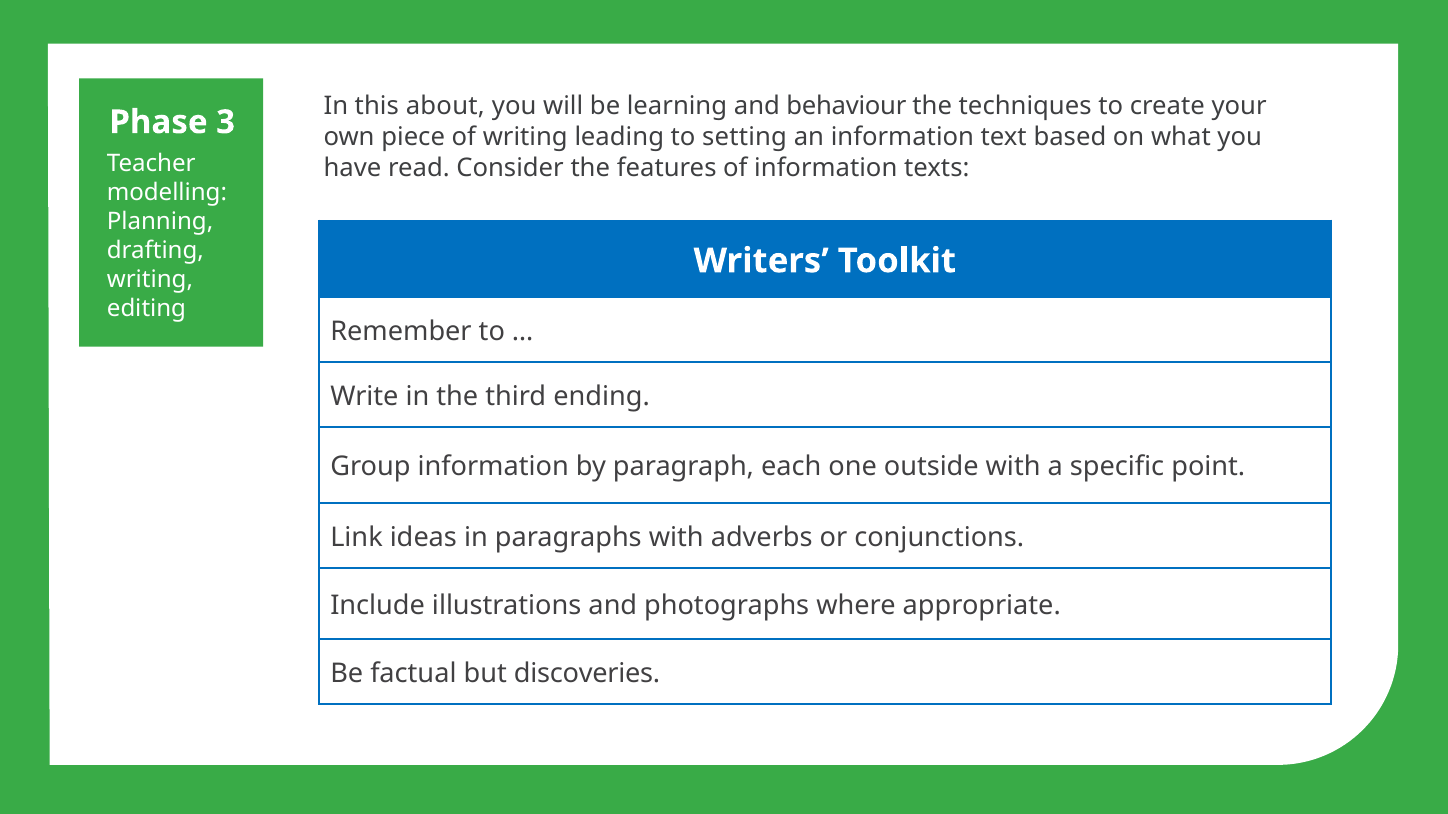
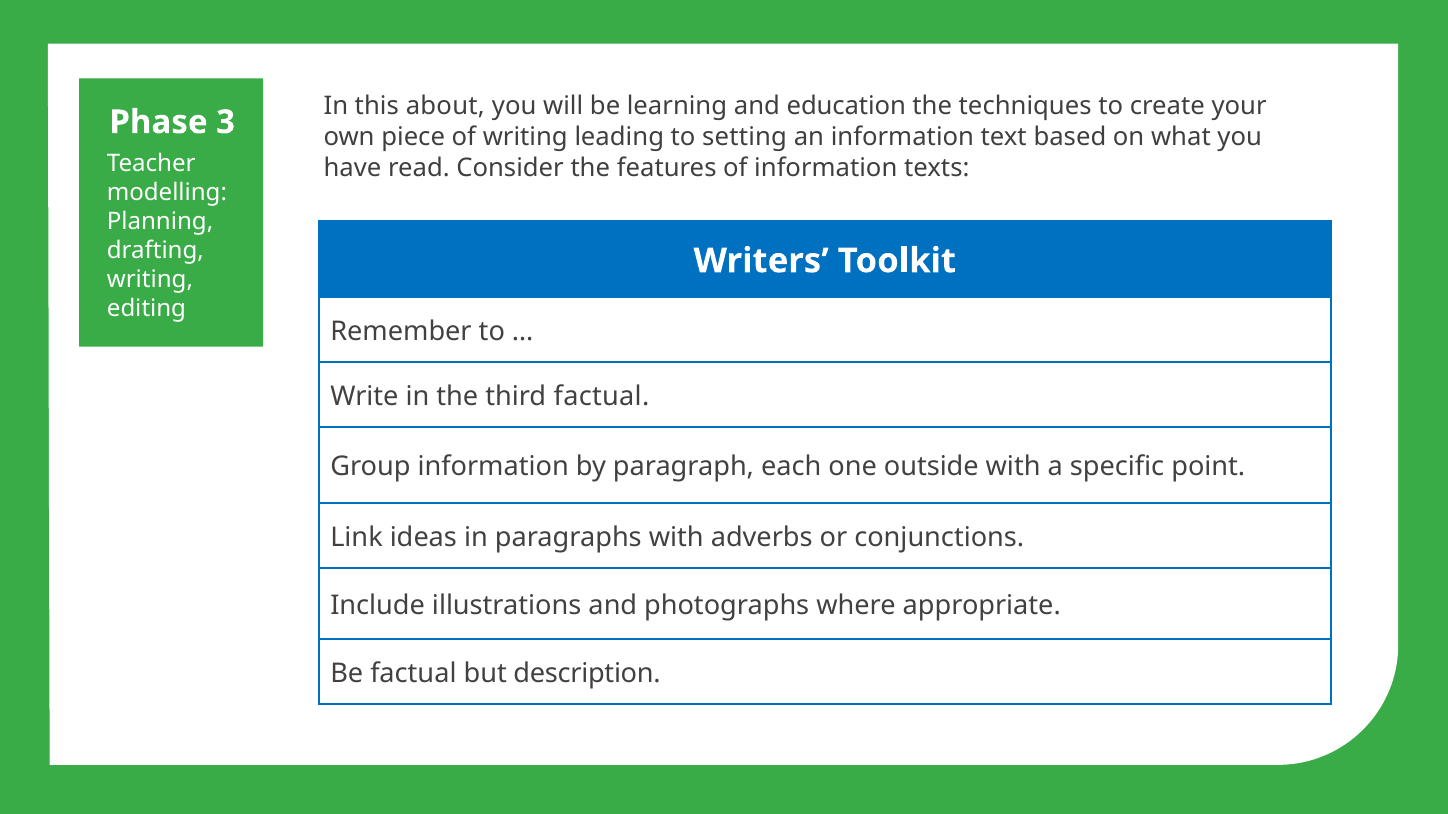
behaviour: behaviour -> education (846, 106)
third ending: ending -> factual (602, 397)
discoveries: discoveries -> description (587, 673)
